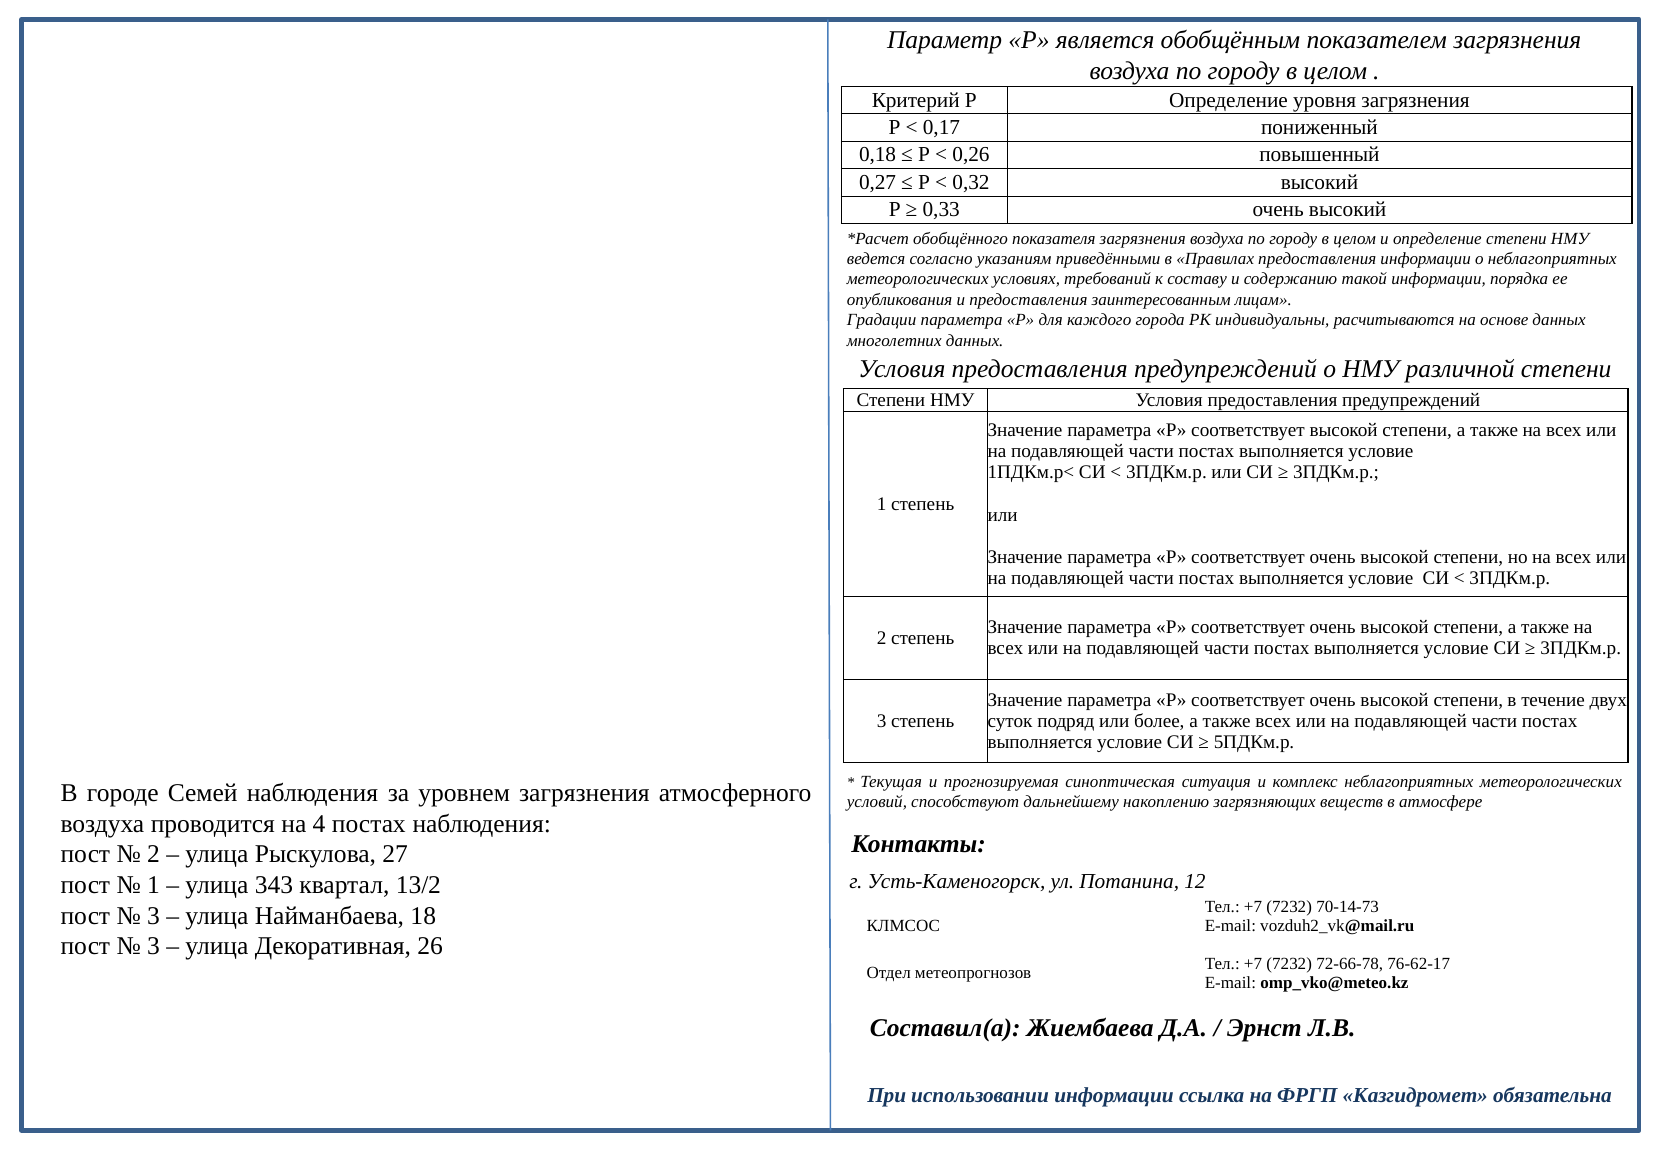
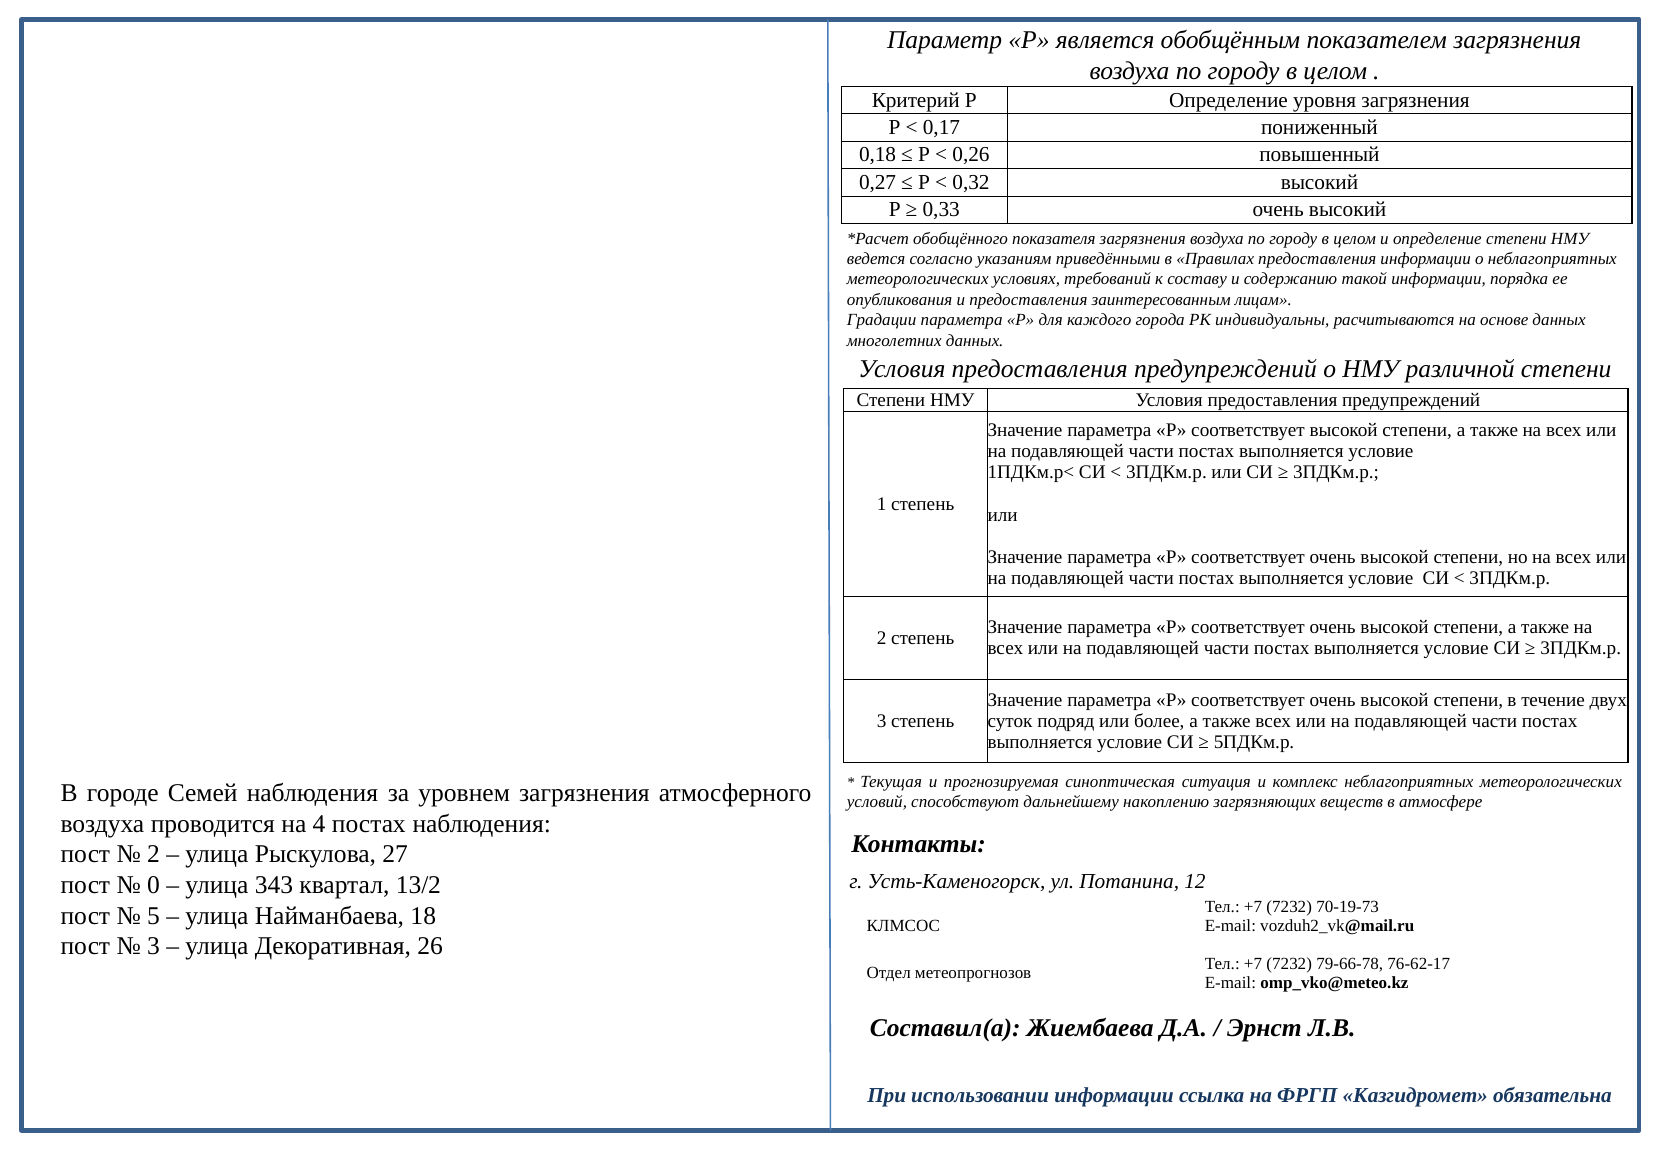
1: 1 -> 0 (154, 885)
70-14-73: 70-14-73 -> 70-19-73 (1348, 907)
3: 3 -> 5 (154, 916)
72-66-78: 72-66-78 -> 79-66-78 (1350, 964)
